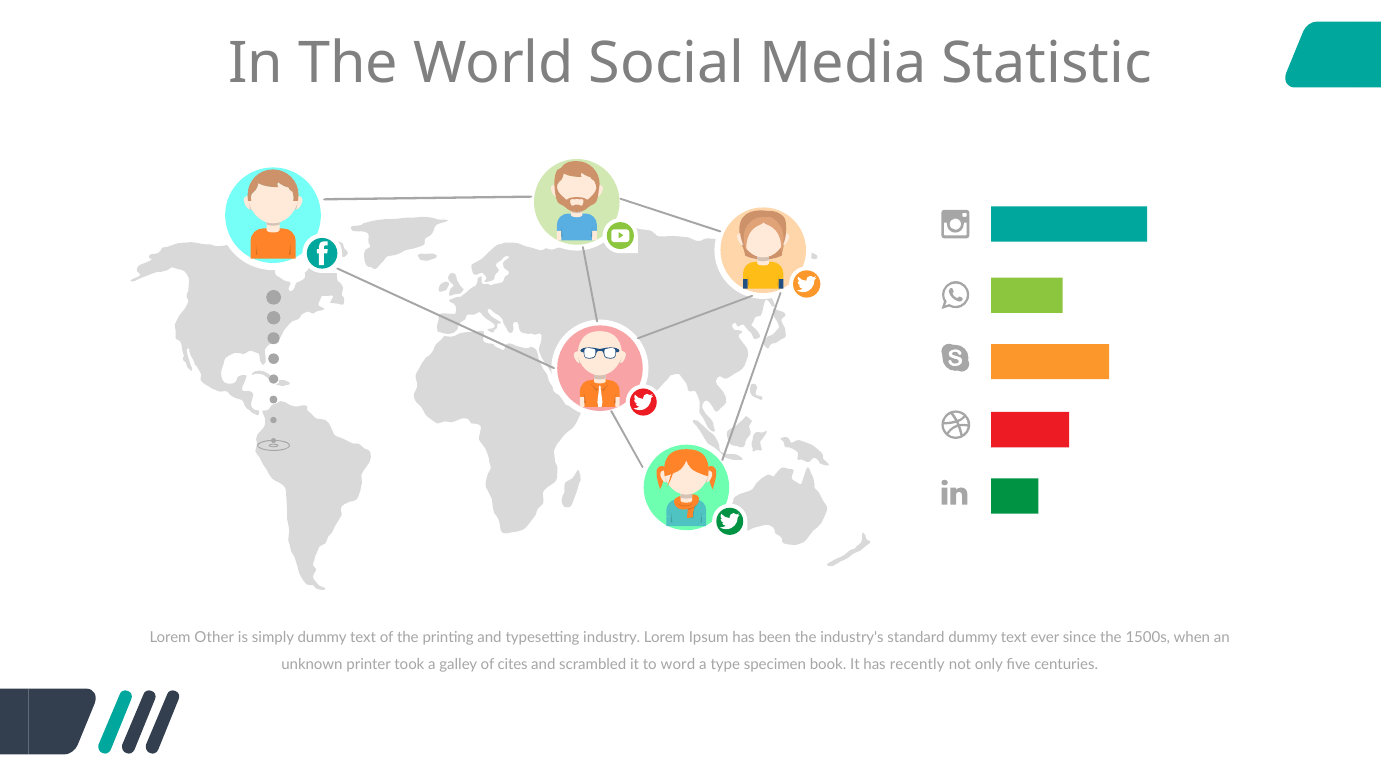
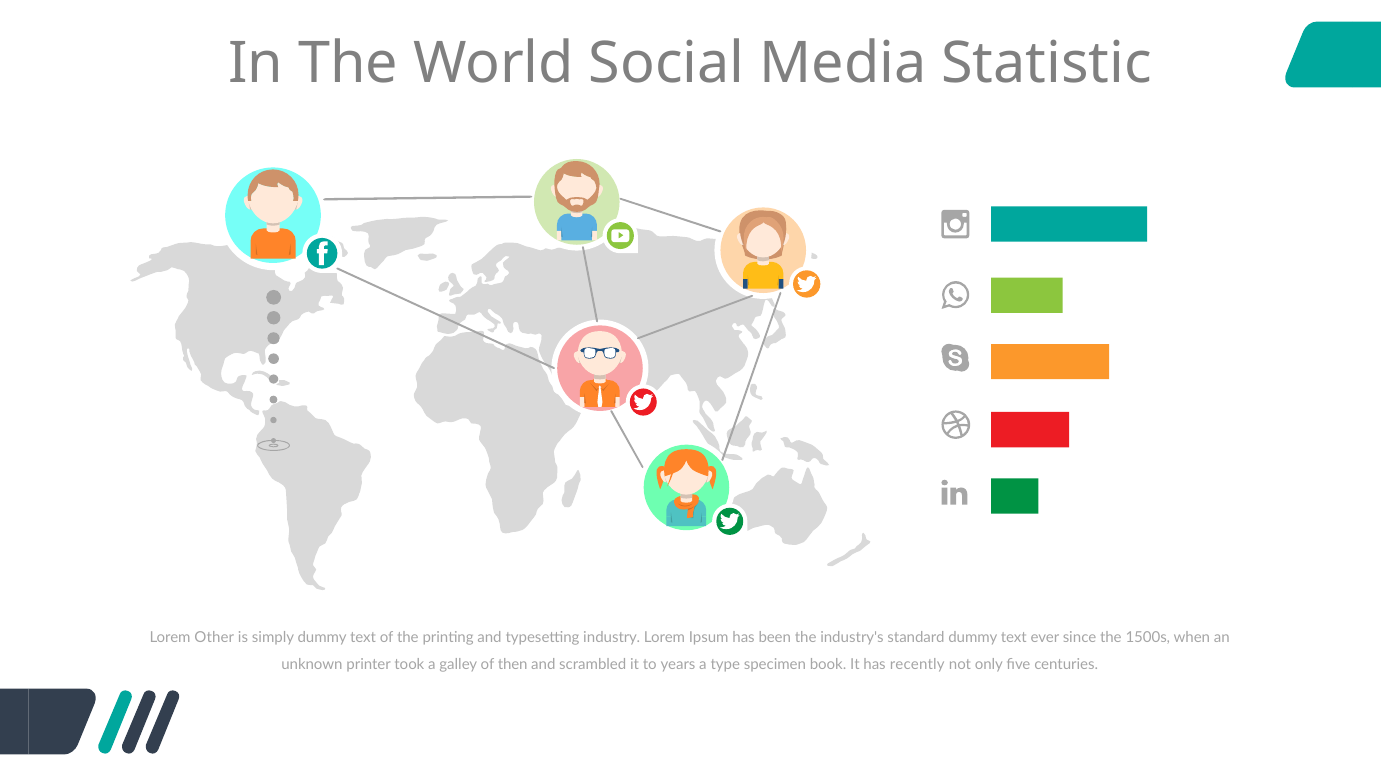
cites: cites -> then (513, 664)
word: word -> years (678, 664)
